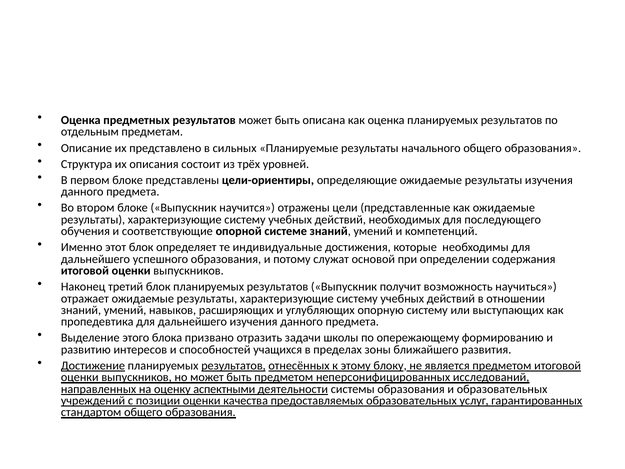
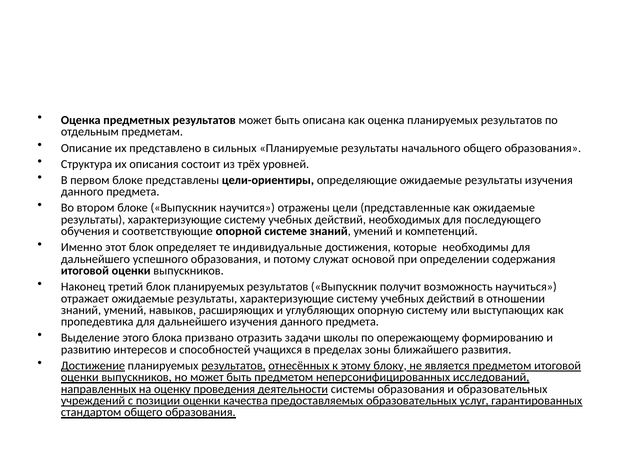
аспектными: аспектными -> проведения (224, 389)
